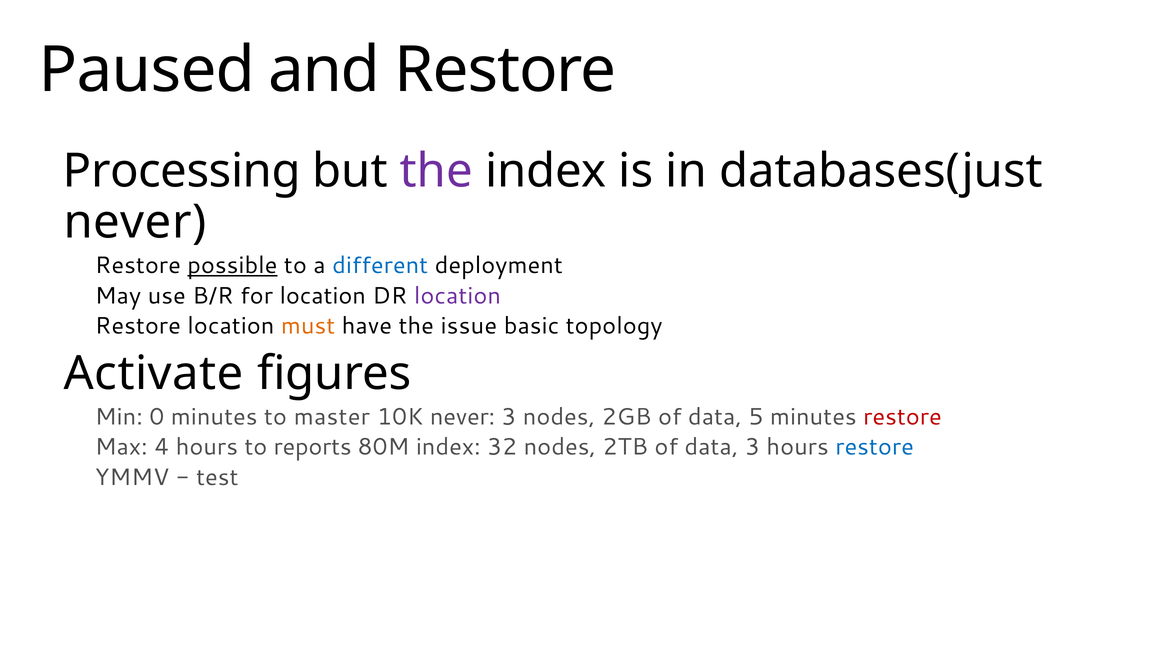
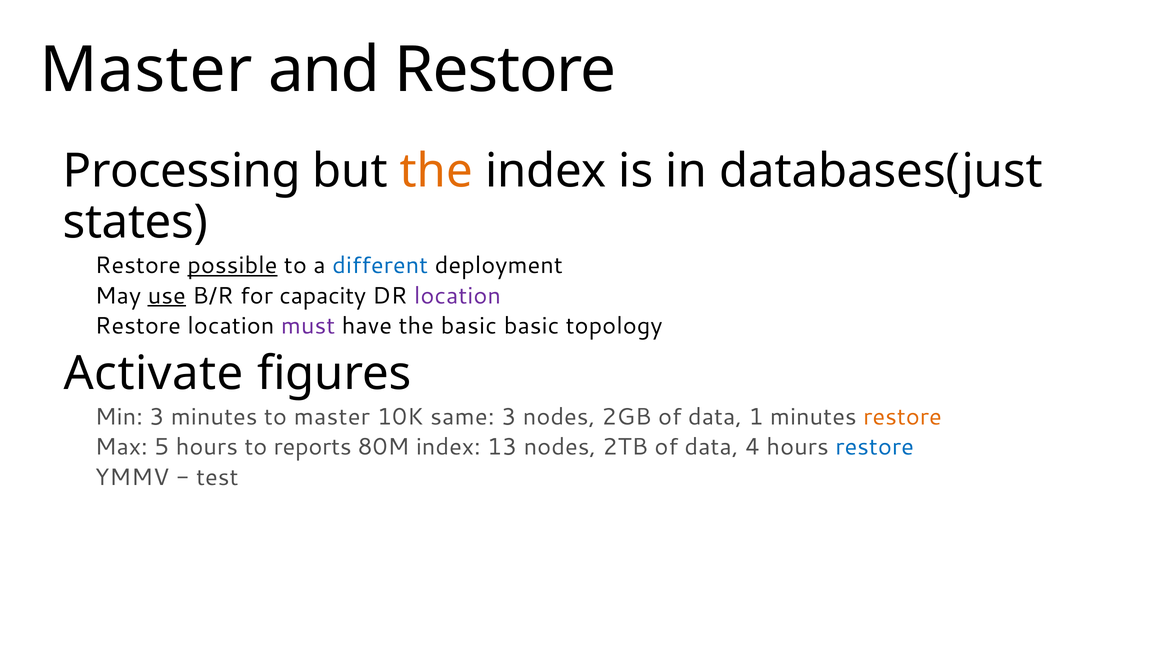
Paused: Paused -> Master (146, 70)
the colour: purple -> orange (436, 171)
never: never -> states (135, 222)
use underline: none -> present (167, 296)
for location: location -> capacity (323, 296)
must colour: orange -> purple (308, 326)
the issue: issue -> basic (469, 326)
Min 0: 0 -> 3 (157, 417)
10K never: never -> same (462, 417)
5: 5 -> 1 (756, 417)
restore colour: red -> orange (903, 417)
4: 4 -> 5 (162, 447)
32: 32 -> 13 (502, 447)
data 3: 3 -> 4 (752, 447)
